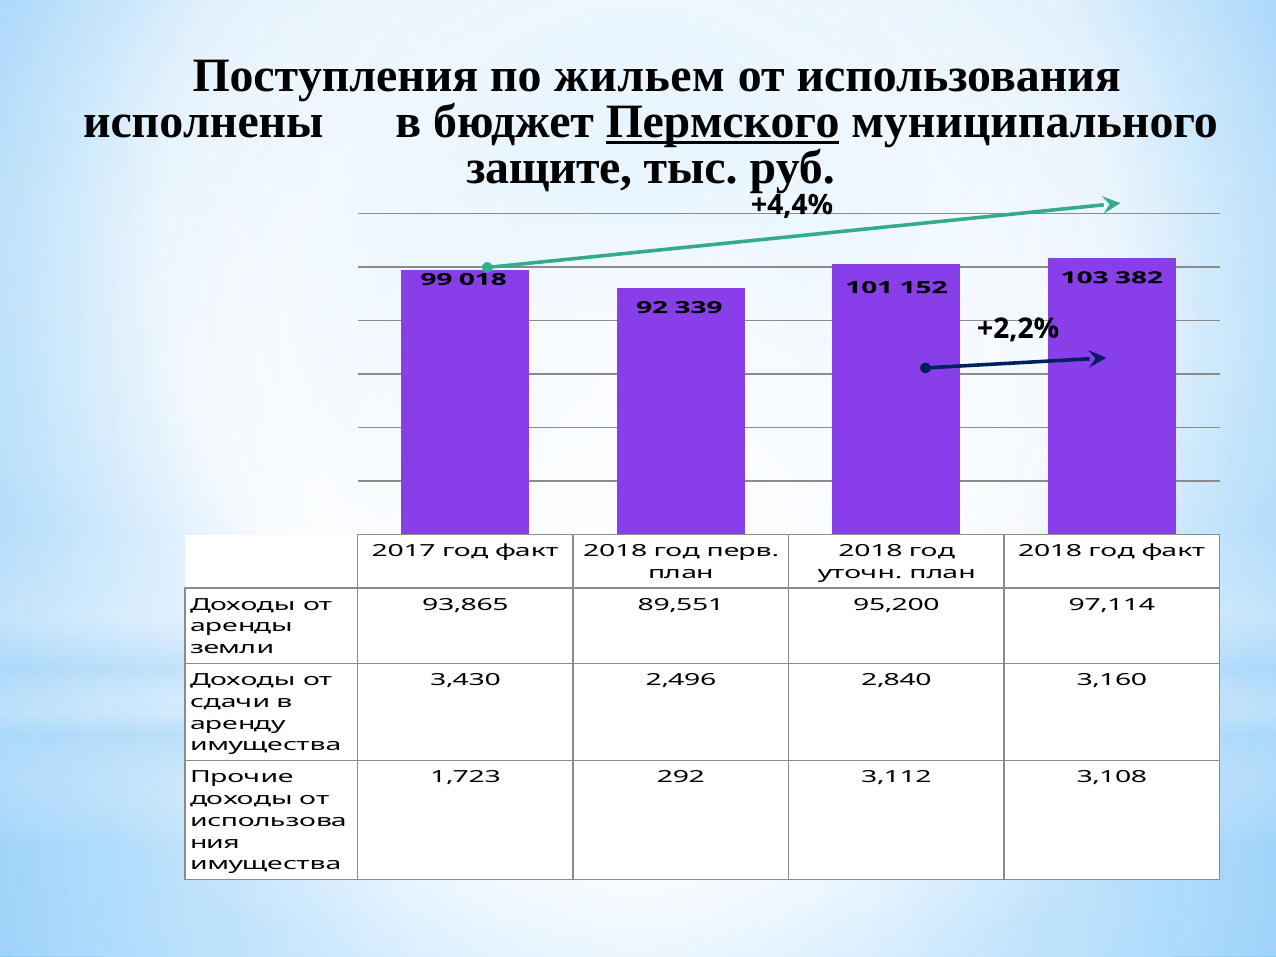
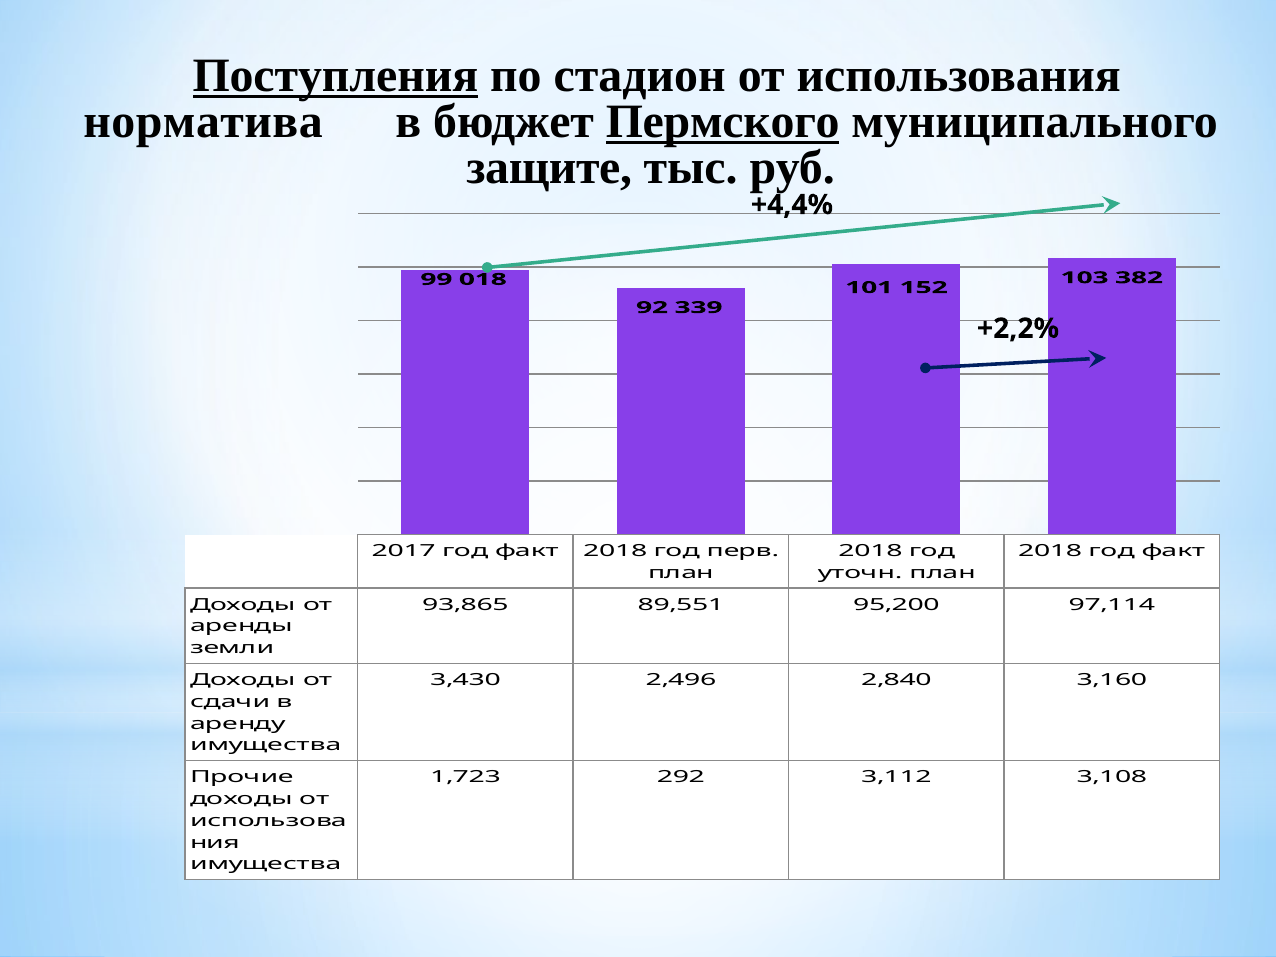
Поступления underline: none -> present (335, 76)
жильем: жильем -> стадион (640, 76)
исполнены: исполнены -> норматива (203, 122)
